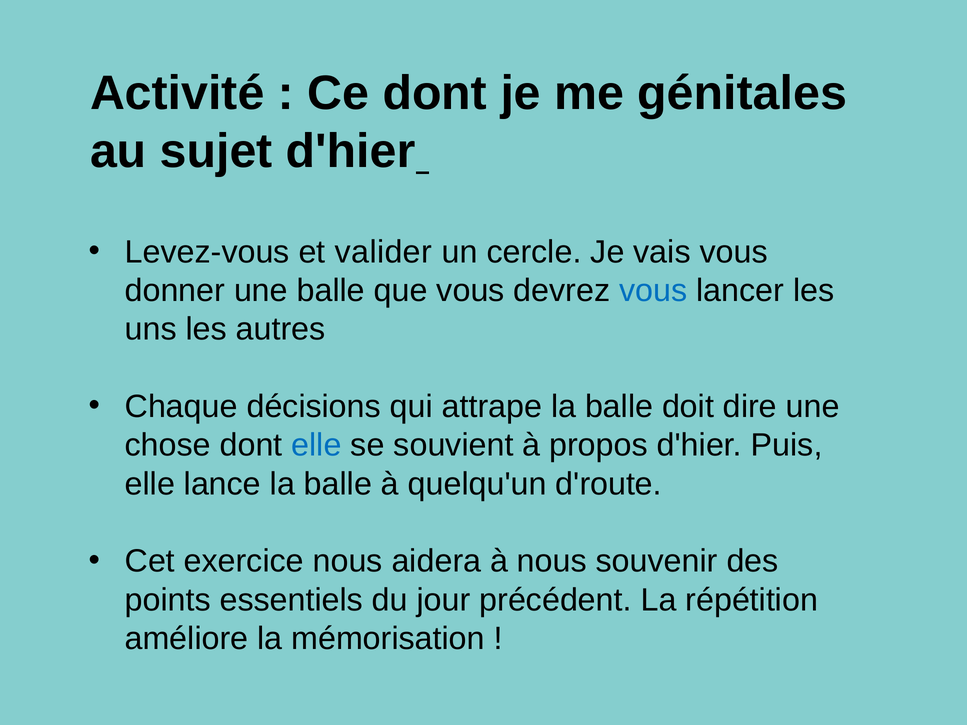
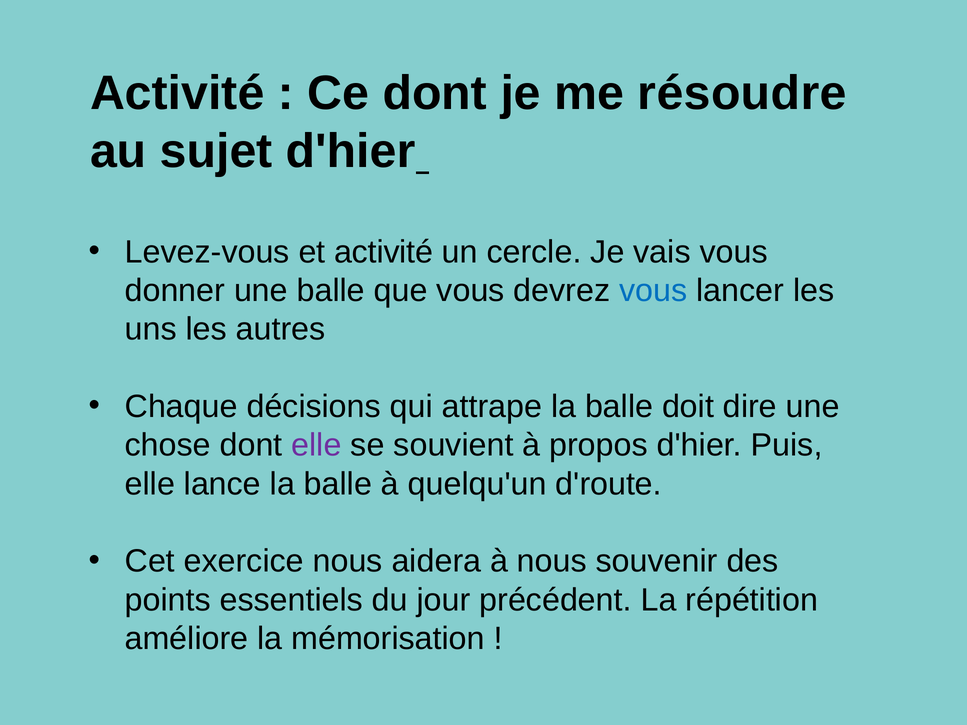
génitales: génitales -> résoudre (742, 94)
et valider: valider -> activité (384, 252)
elle colour: blue -> purple (316, 445)
